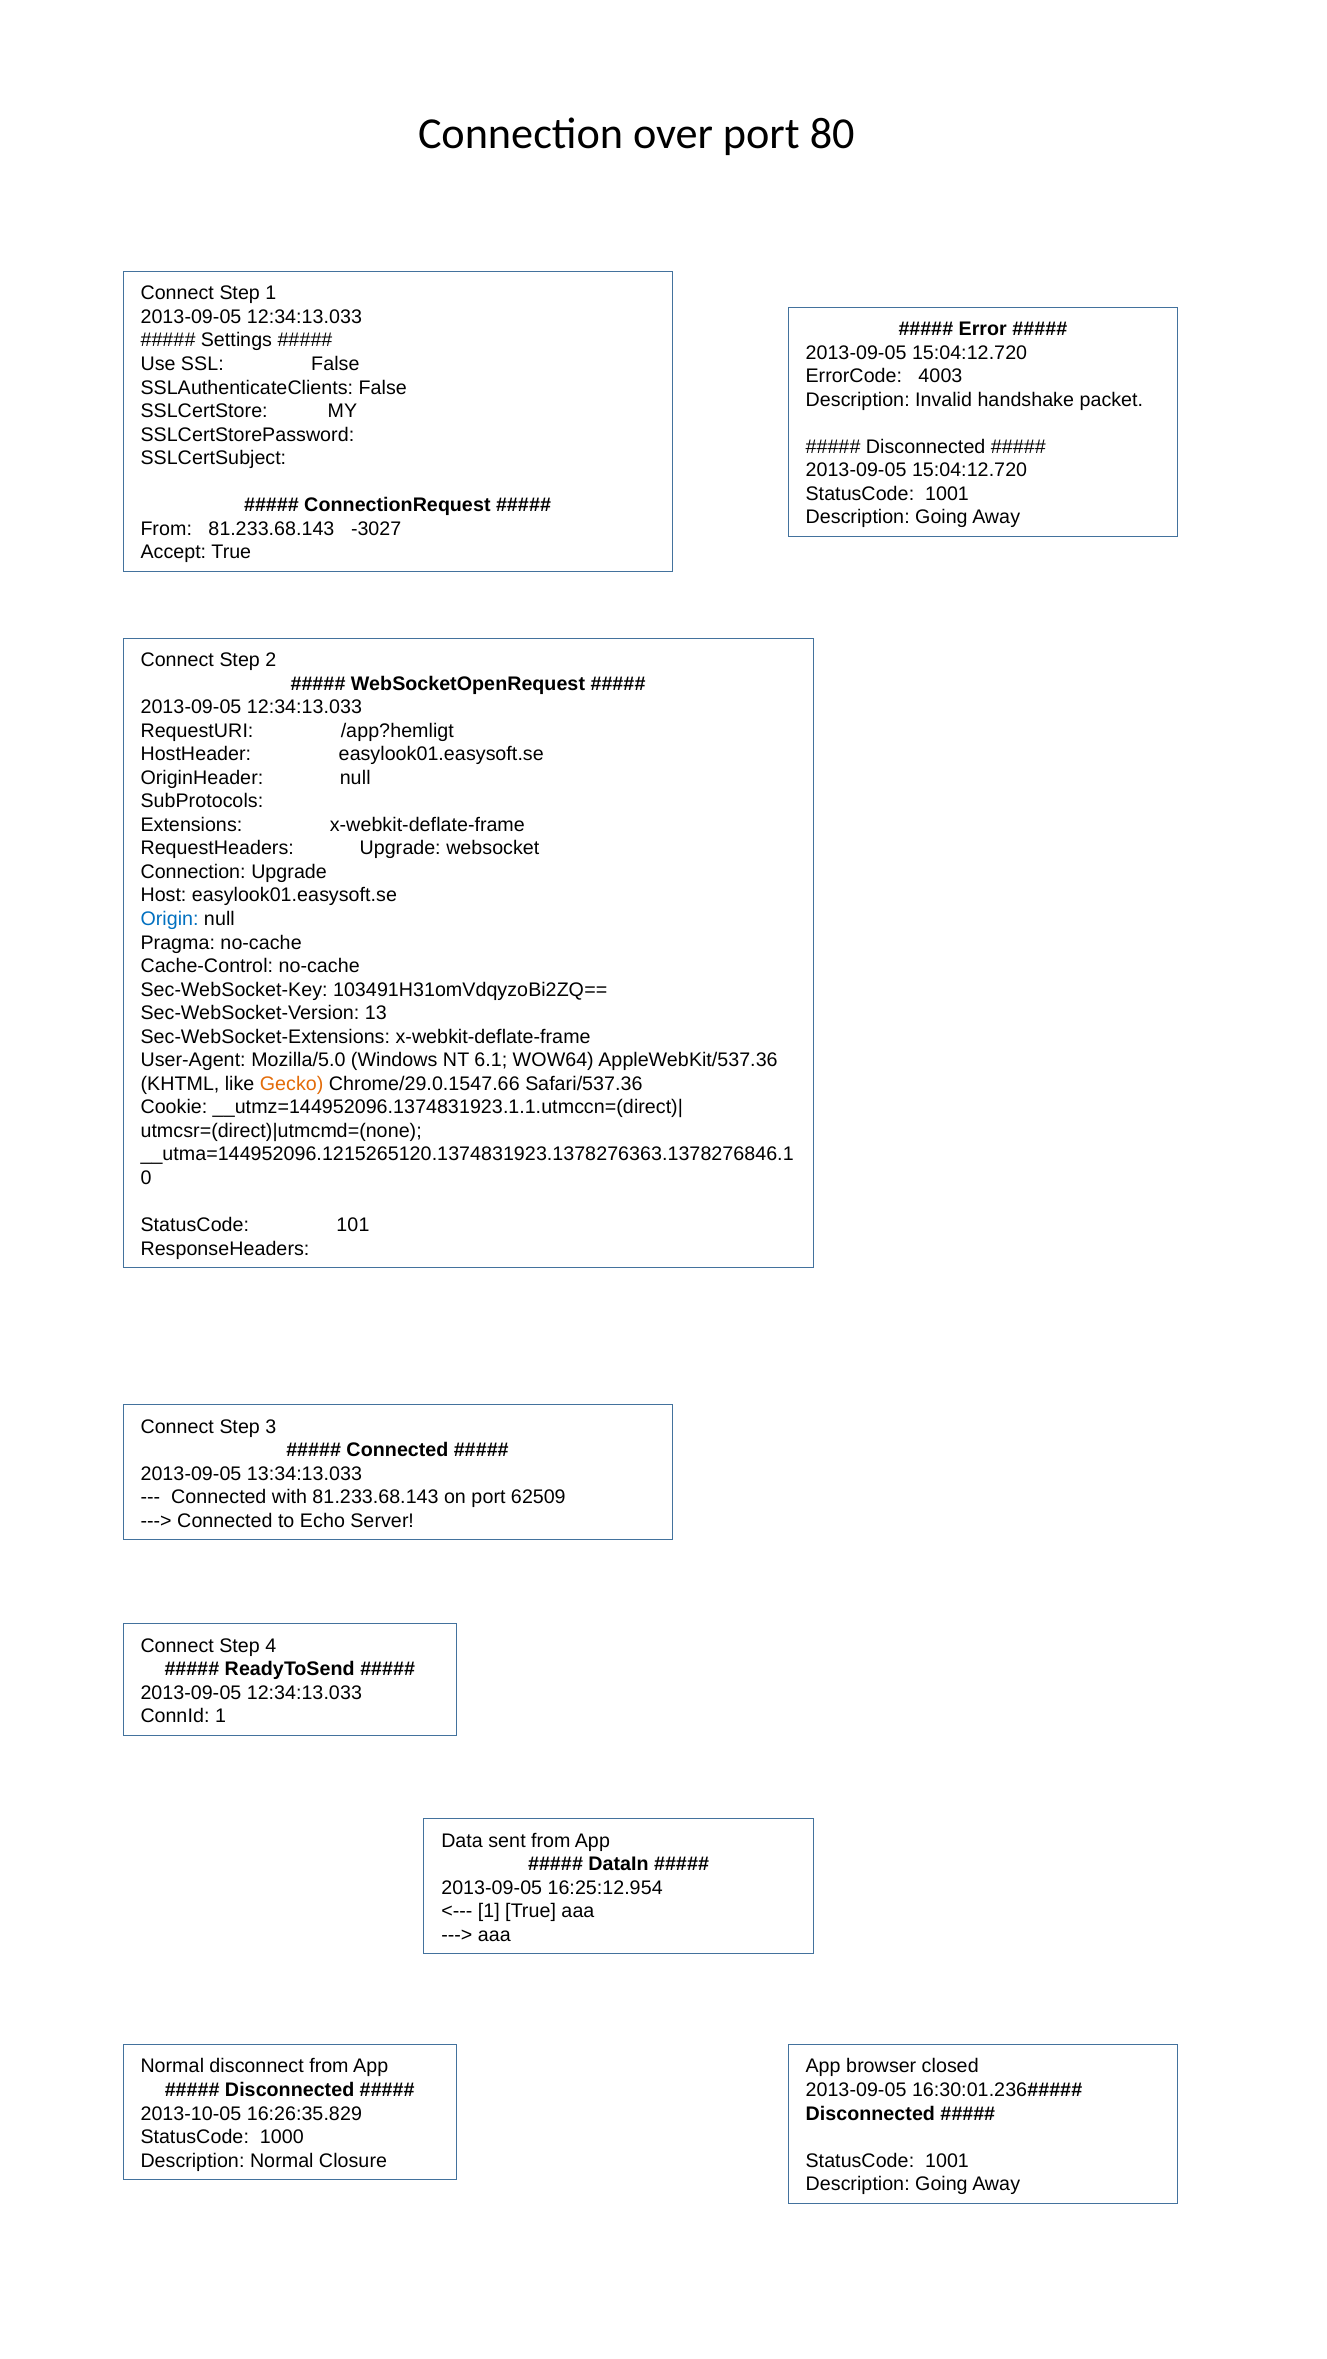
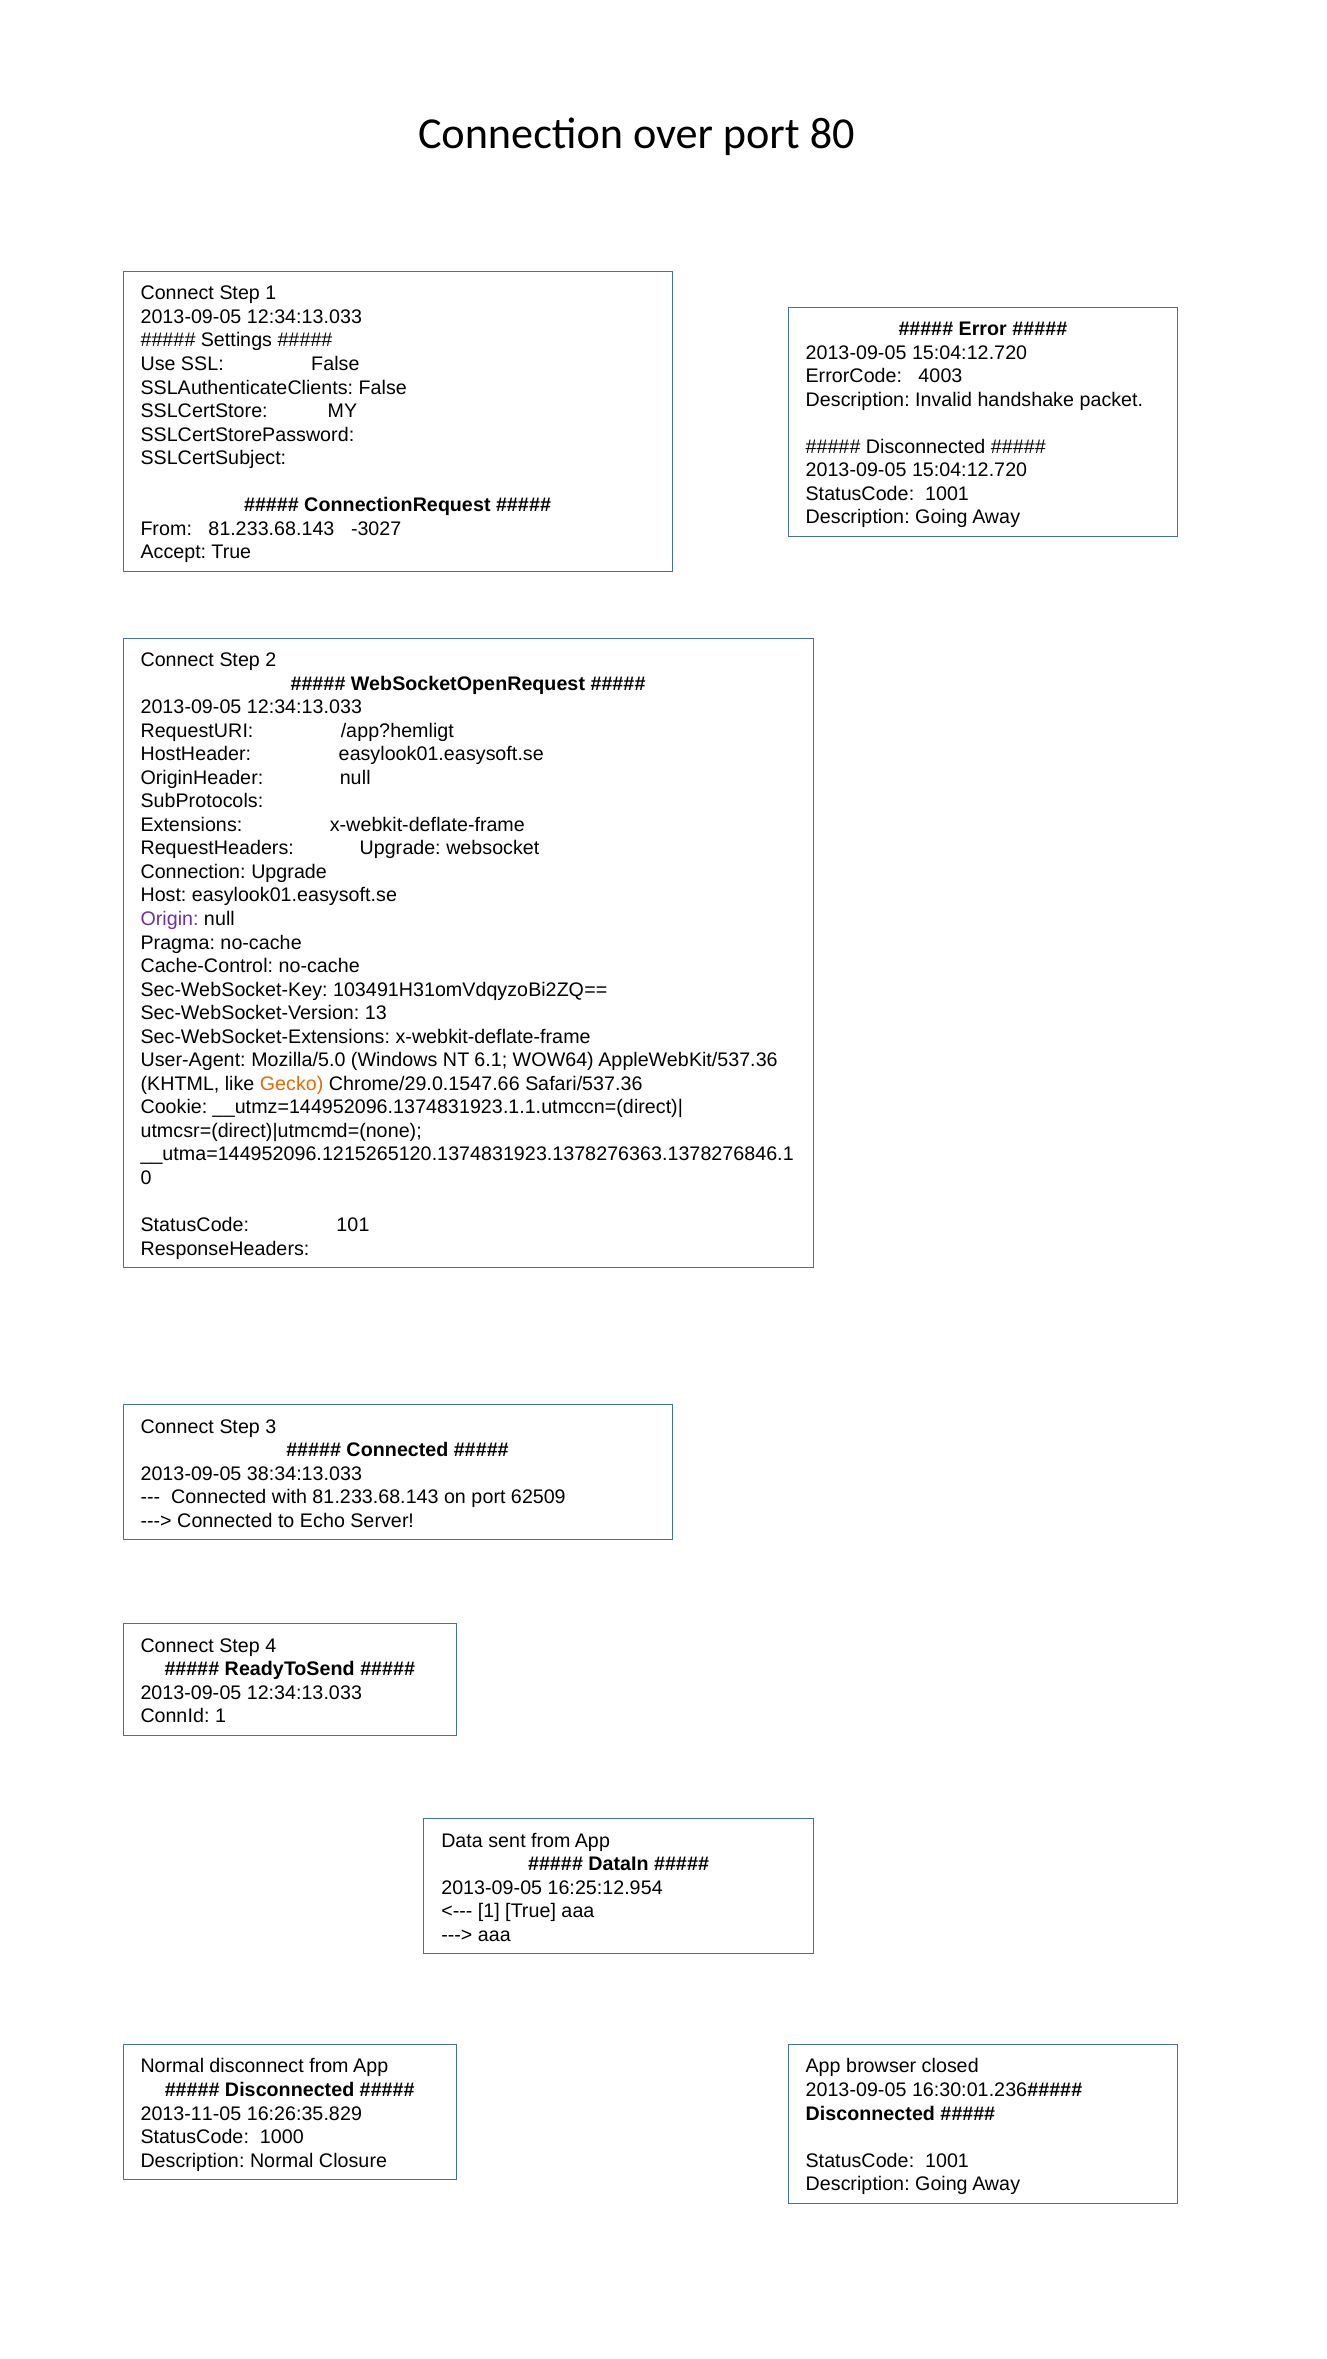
Origin colour: blue -> purple (170, 919)
13:34:13.033: 13:34:13.033 -> 38:34:13.033 (304, 1474)
2013-10-05: 2013-10-05 -> 2013-11-05 (191, 2114)
